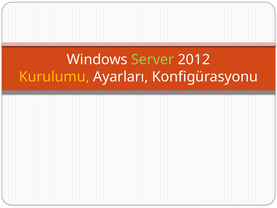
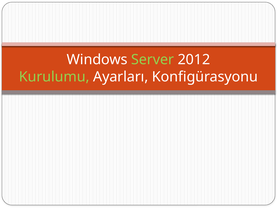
Kurulumu colour: yellow -> light green (54, 77)
